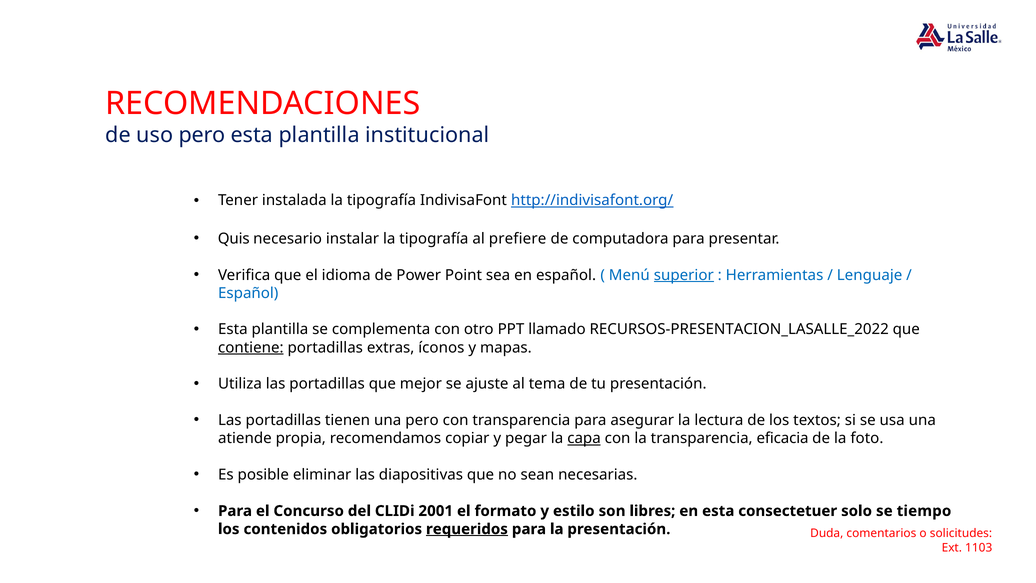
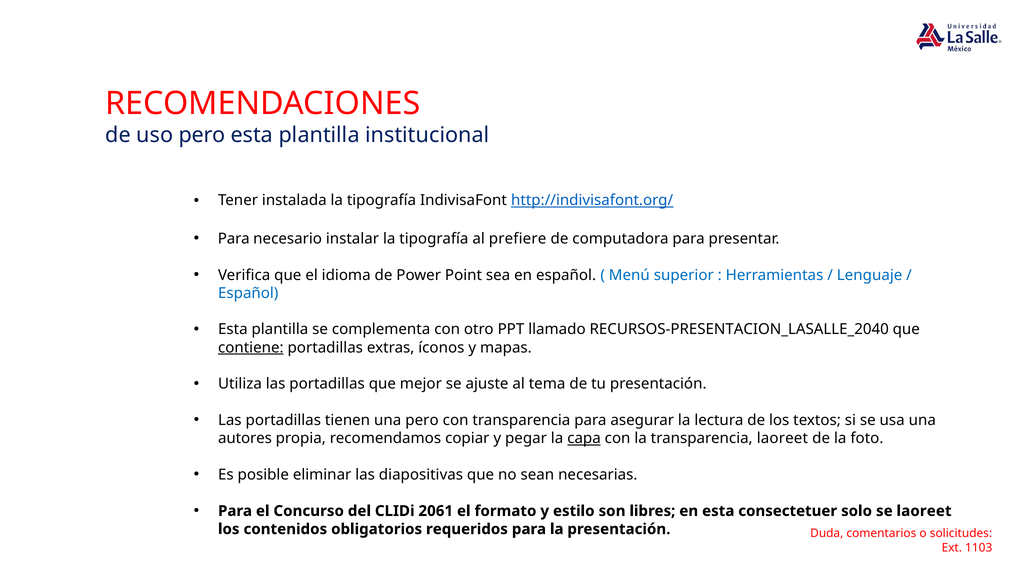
Quis: Quis -> Para (234, 239)
superior underline: present -> none (684, 275)
RECURSOS-PRESENTACION_LASALLE_2022: RECURSOS-PRESENTACION_LASALLE_2022 -> RECURSOS-PRESENTACION_LASALLE_2040 (739, 329)
atiende: atiende -> autores (245, 438)
transparencia eficacia: eficacia -> laoreet (782, 438)
2001: 2001 -> 2061 (436, 511)
se tiempo: tiempo -> laoreet (924, 511)
requeridos underline: present -> none (467, 529)
